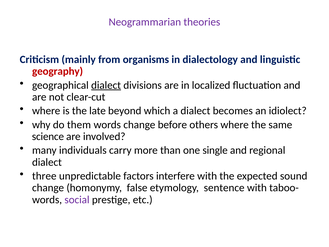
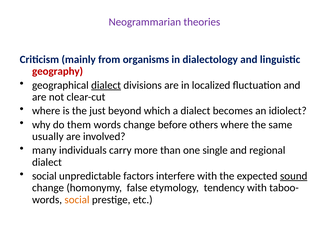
late: late -> just (97, 111)
science: science -> usually (48, 136)
three: three -> social (44, 176)
sound underline: none -> present (294, 176)
sentence: sentence -> tendency (224, 188)
social colour: purple -> orange (77, 199)
